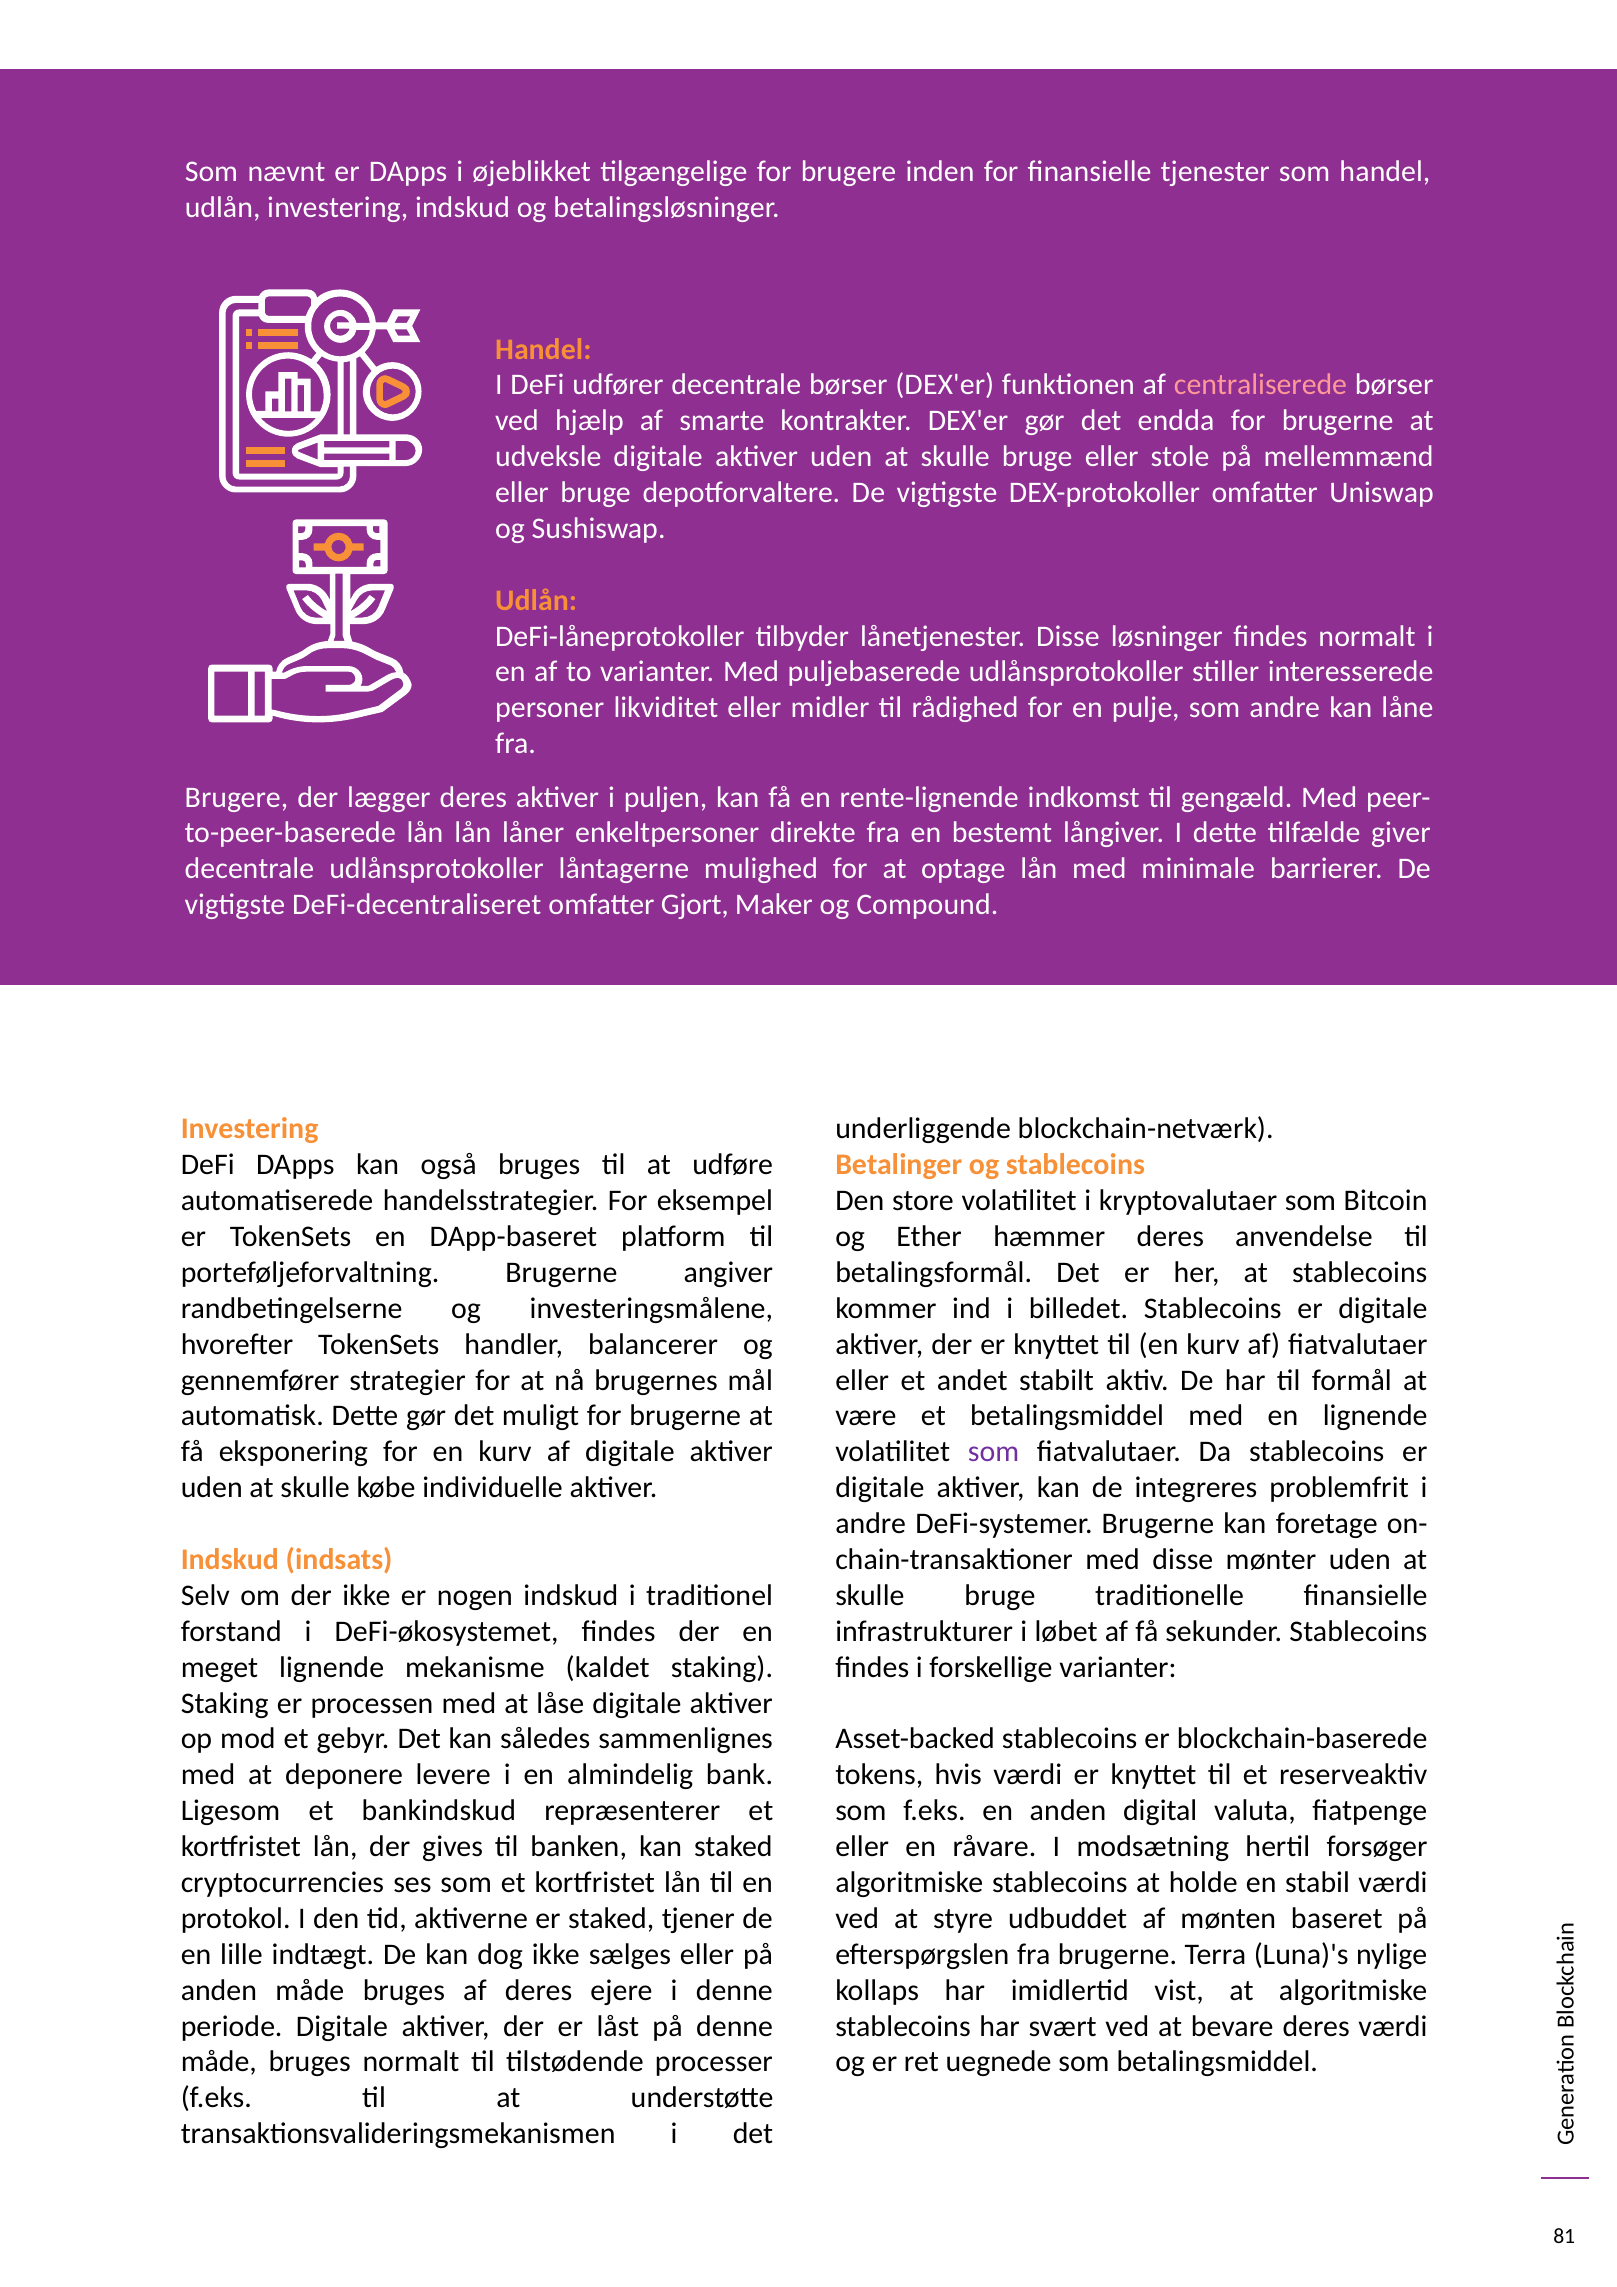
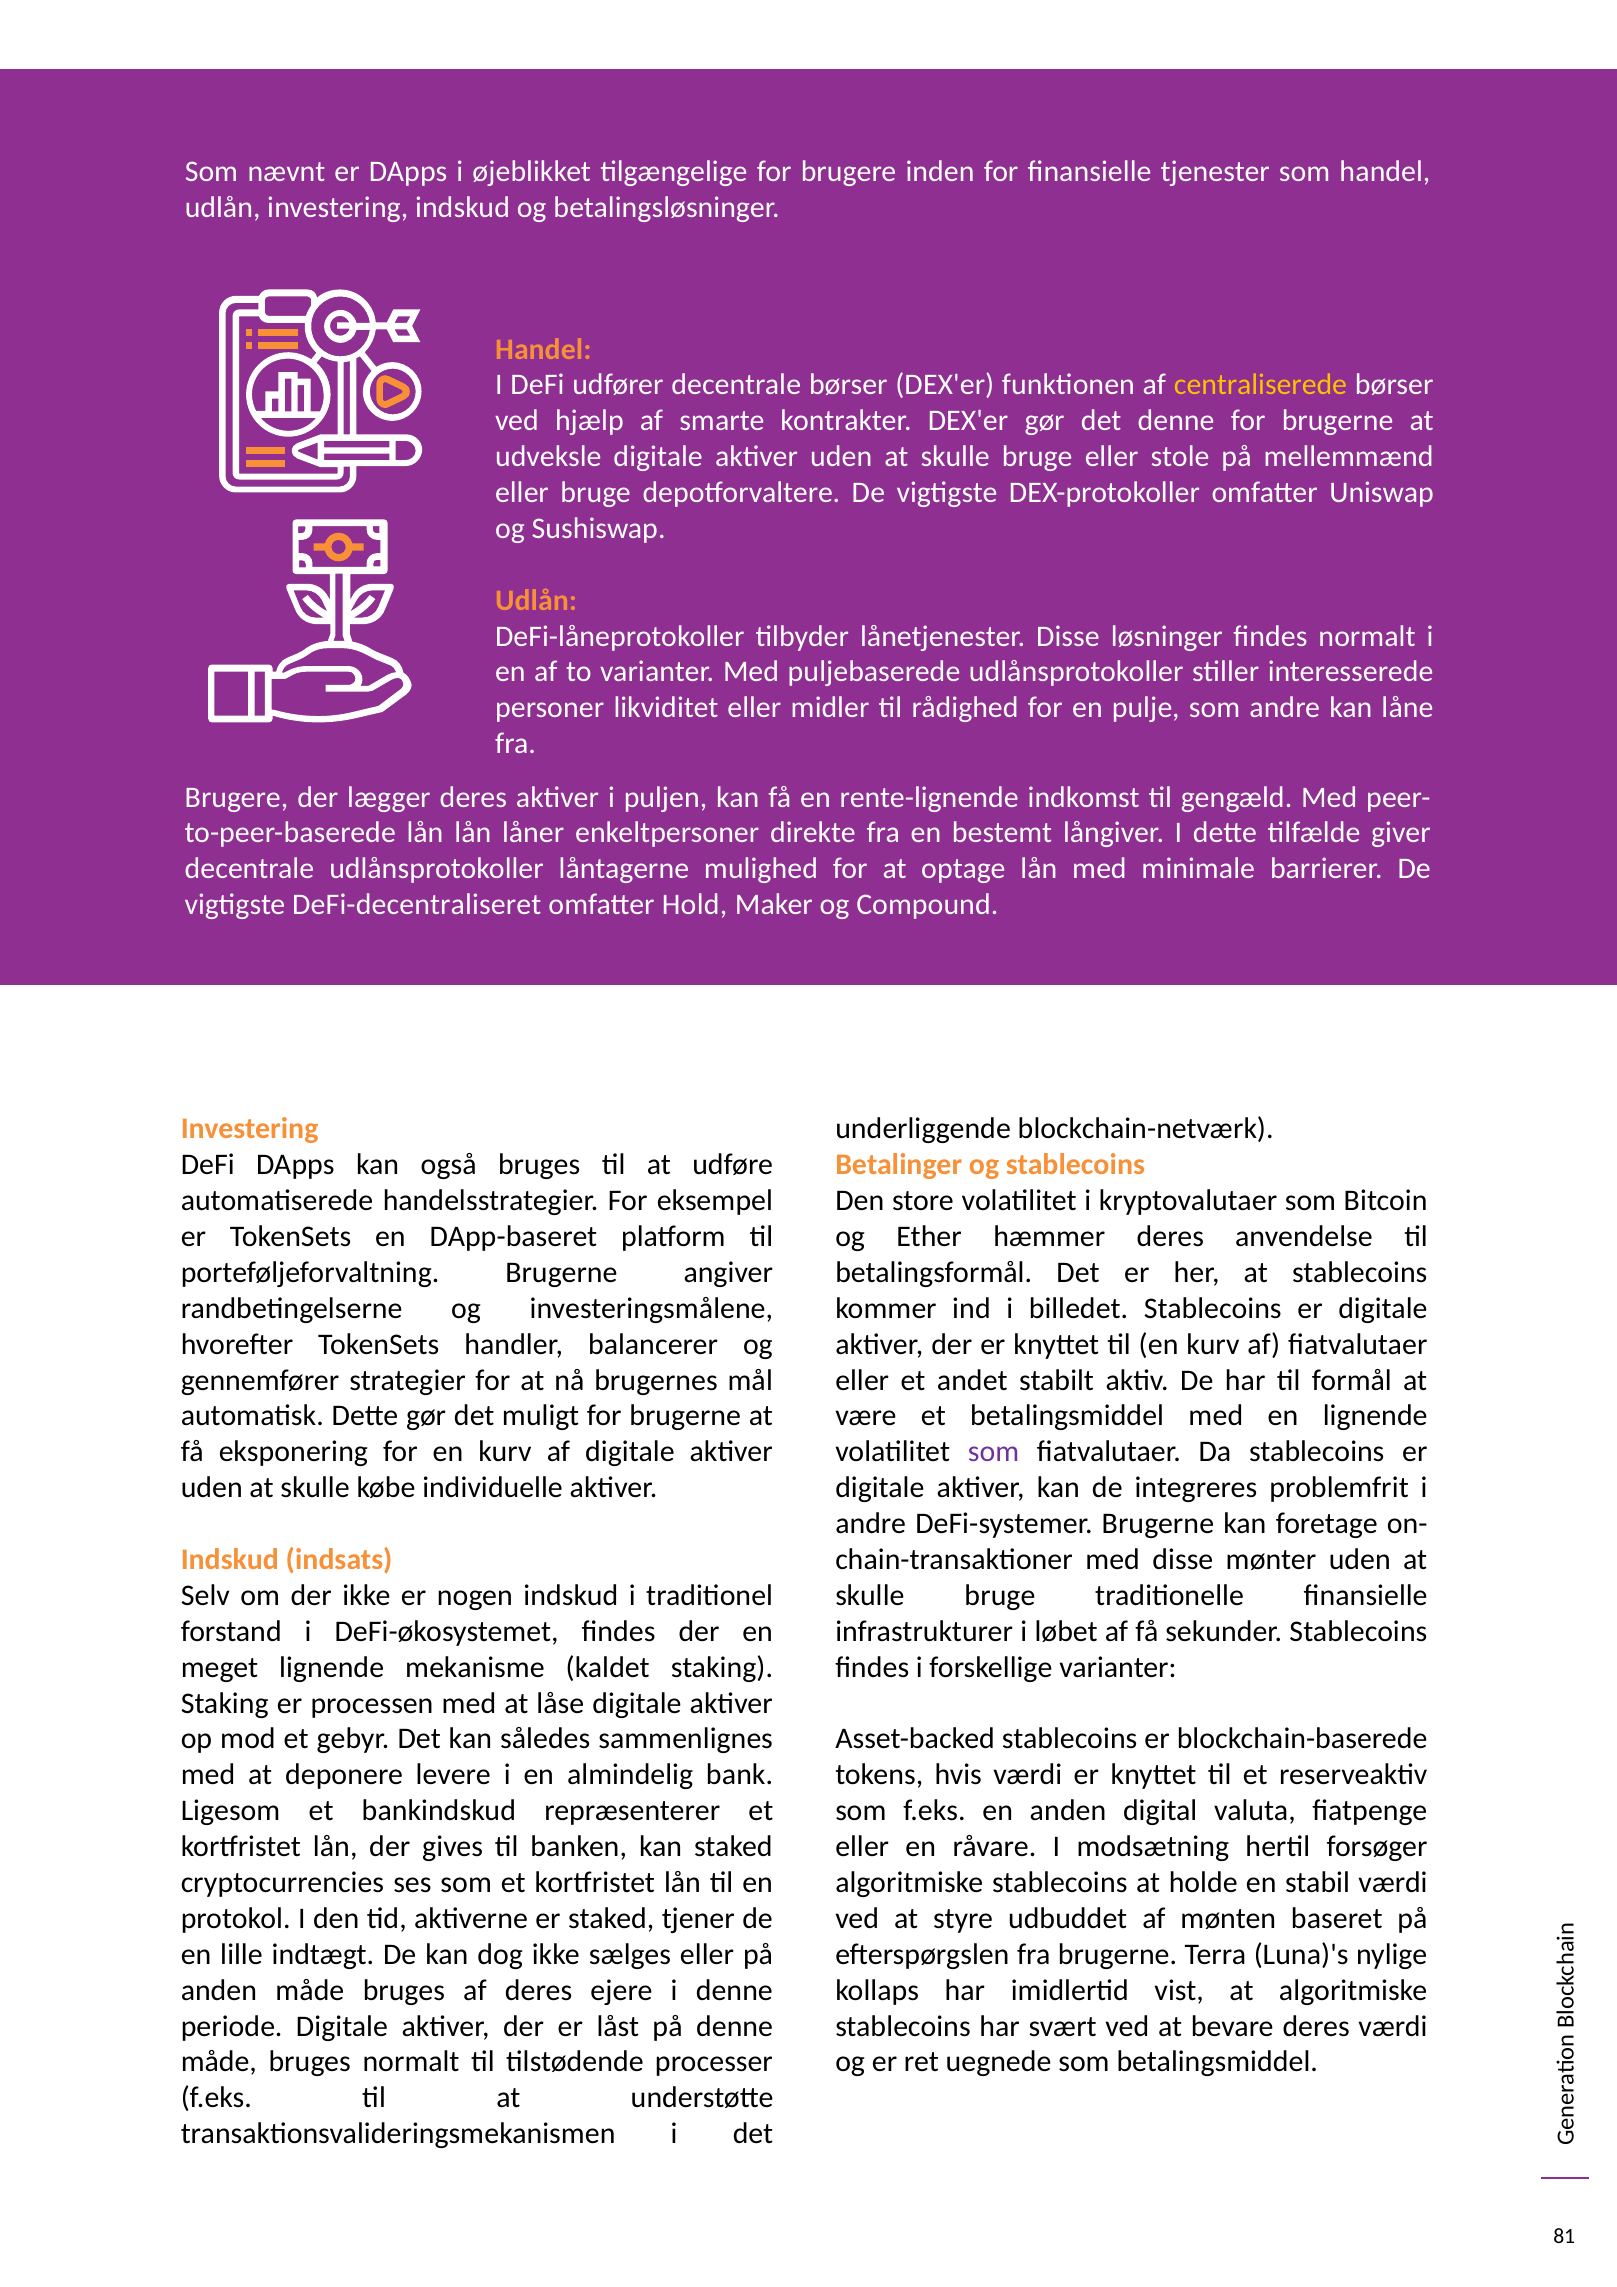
centraliserede colour: pink -> yellow (1261, 385)
det endda: endda -> denne (1176, 421)
Gjort: Gjort -> Hold (695, 905)
